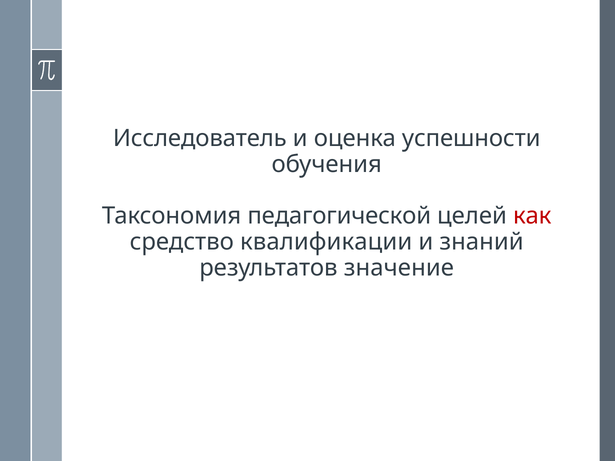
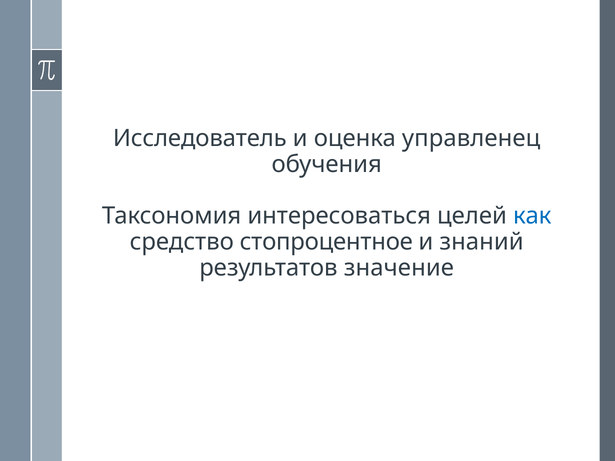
успешности: успешности -> управленец (471, 139)
педагогической: педагогической -> интересоваться (339, 216)
как colour: red -> blue (532, 216)
квалификации: квалификации -> стопроцентное (326, 242)
